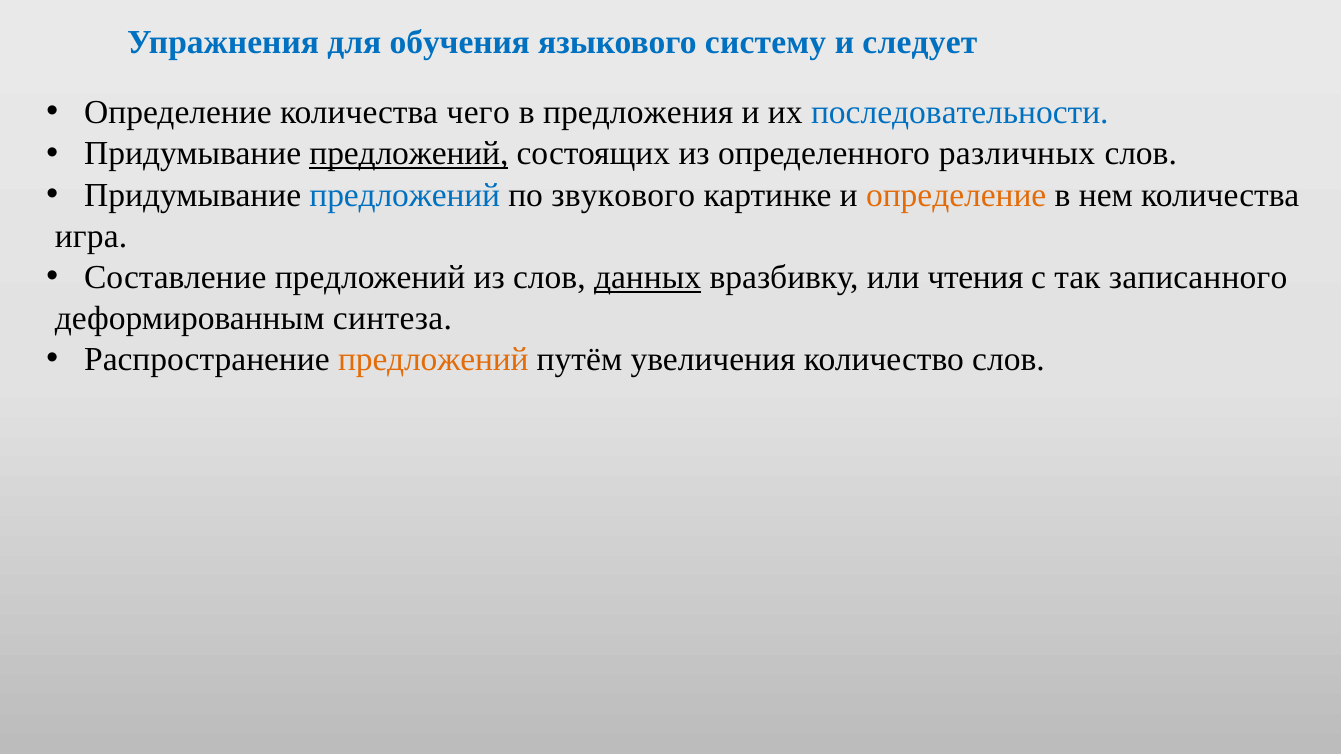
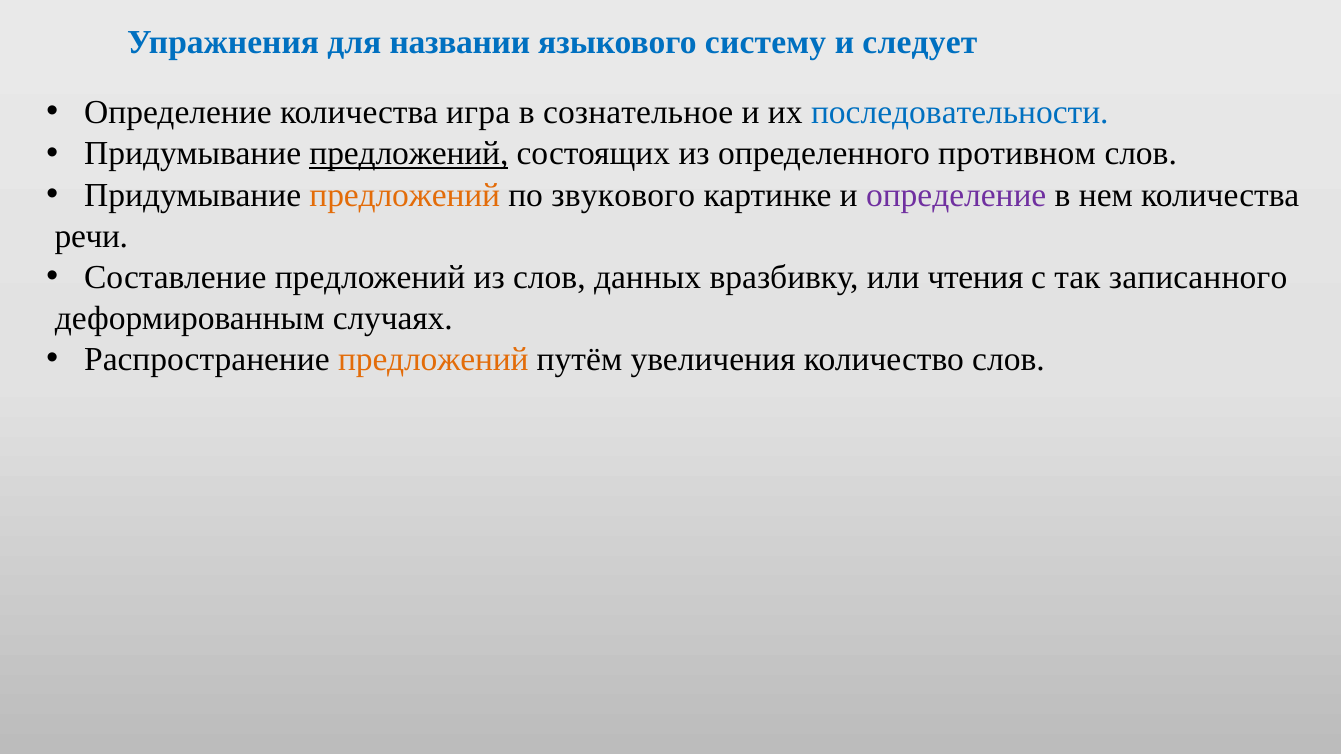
обучения: обучения -> названии (460, 43)
чего: чего -> игра (478, 113)
предложения: предложения -> сознательное (638, 113)
различных: различных -> противном (1017, 154)
предложений colour: blue -> orange (405, 195)
определение colour: orange -> purple (956, 195)
игра: игра -> речи (91, 236)
данных underline: present -> none (648, 277)
синтеза: синтеза -> случаях (393, 318)
